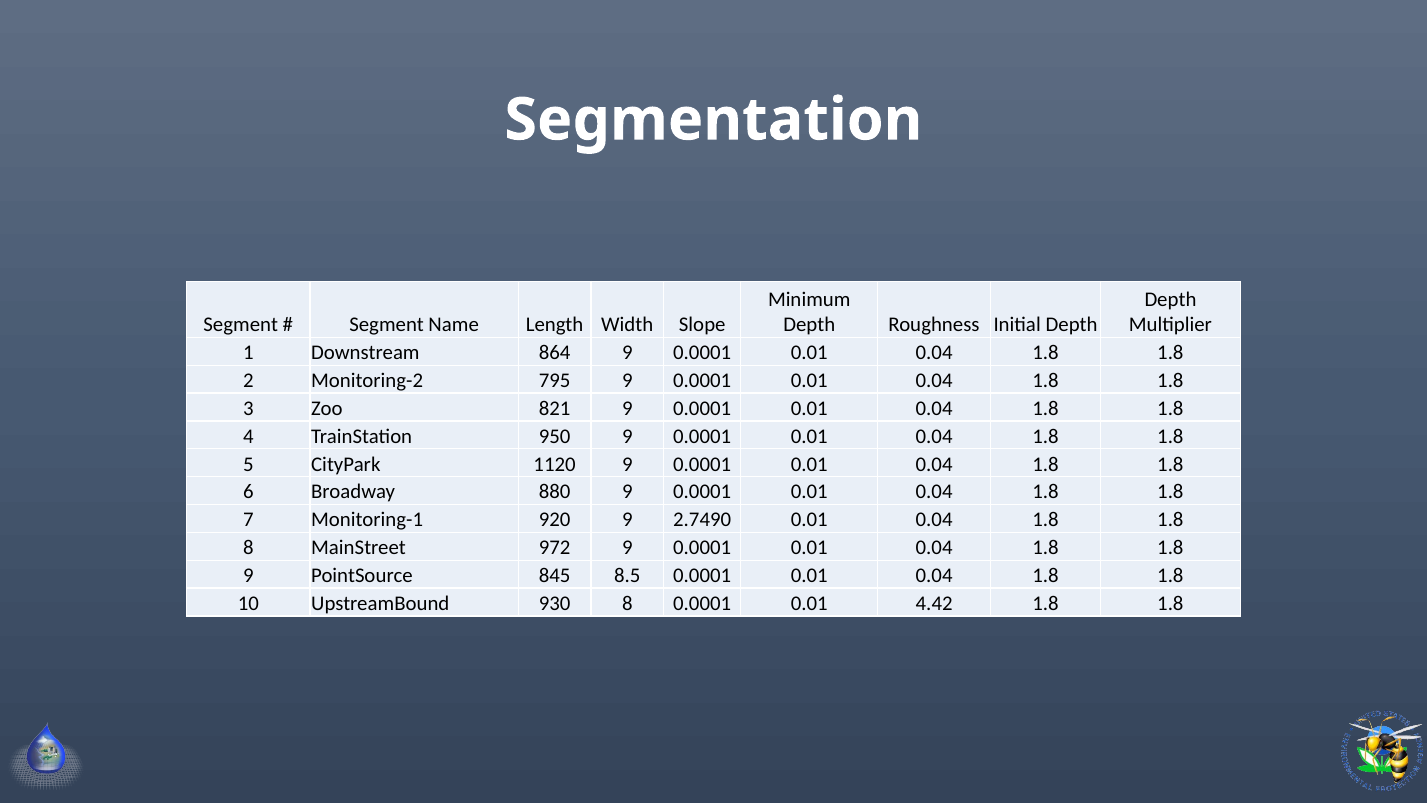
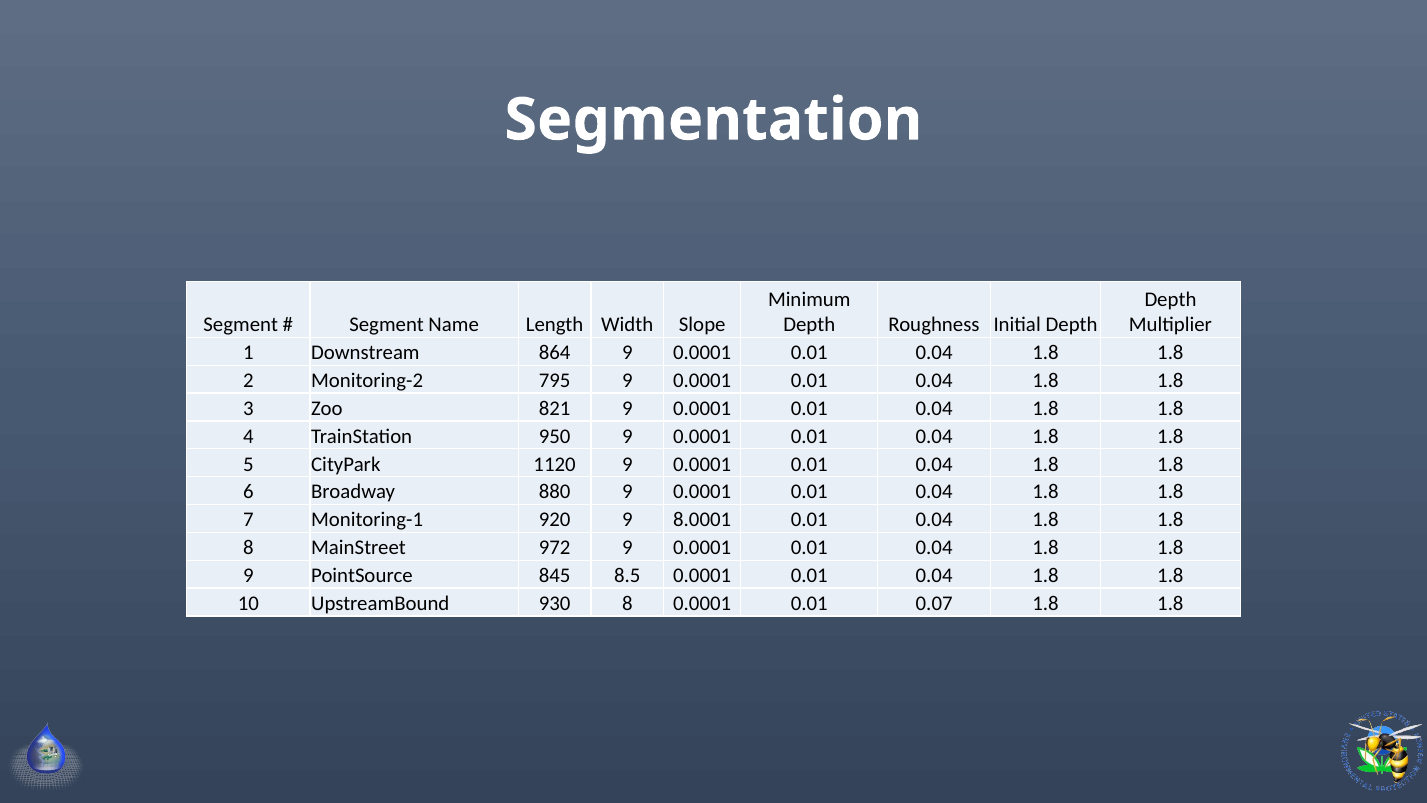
2.7490: 2.7490 -> 8.0001 (702, 520)
4.42: 4.42 -> 0.07 (934, 603)
